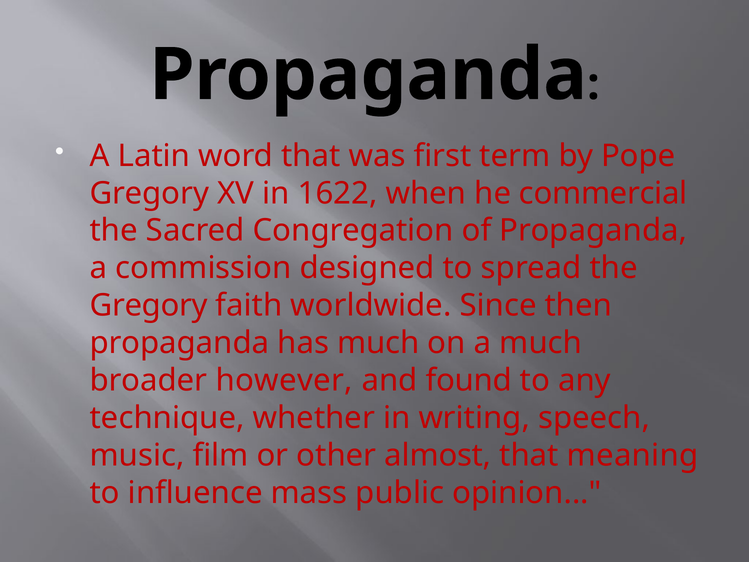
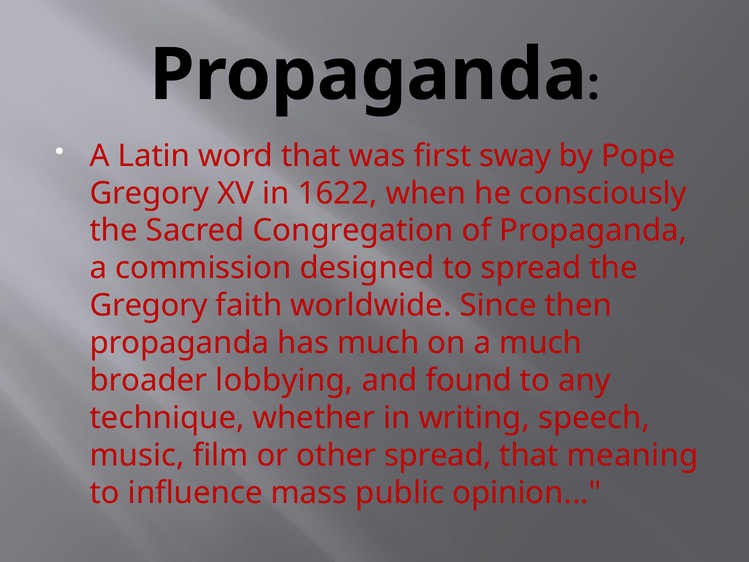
term: term -> sway (515, 156)
commercial: commercial -> consciously (603, 193)
however: however -> lobbying (284, 380)
other almost: almost -> spread (438, 455)
